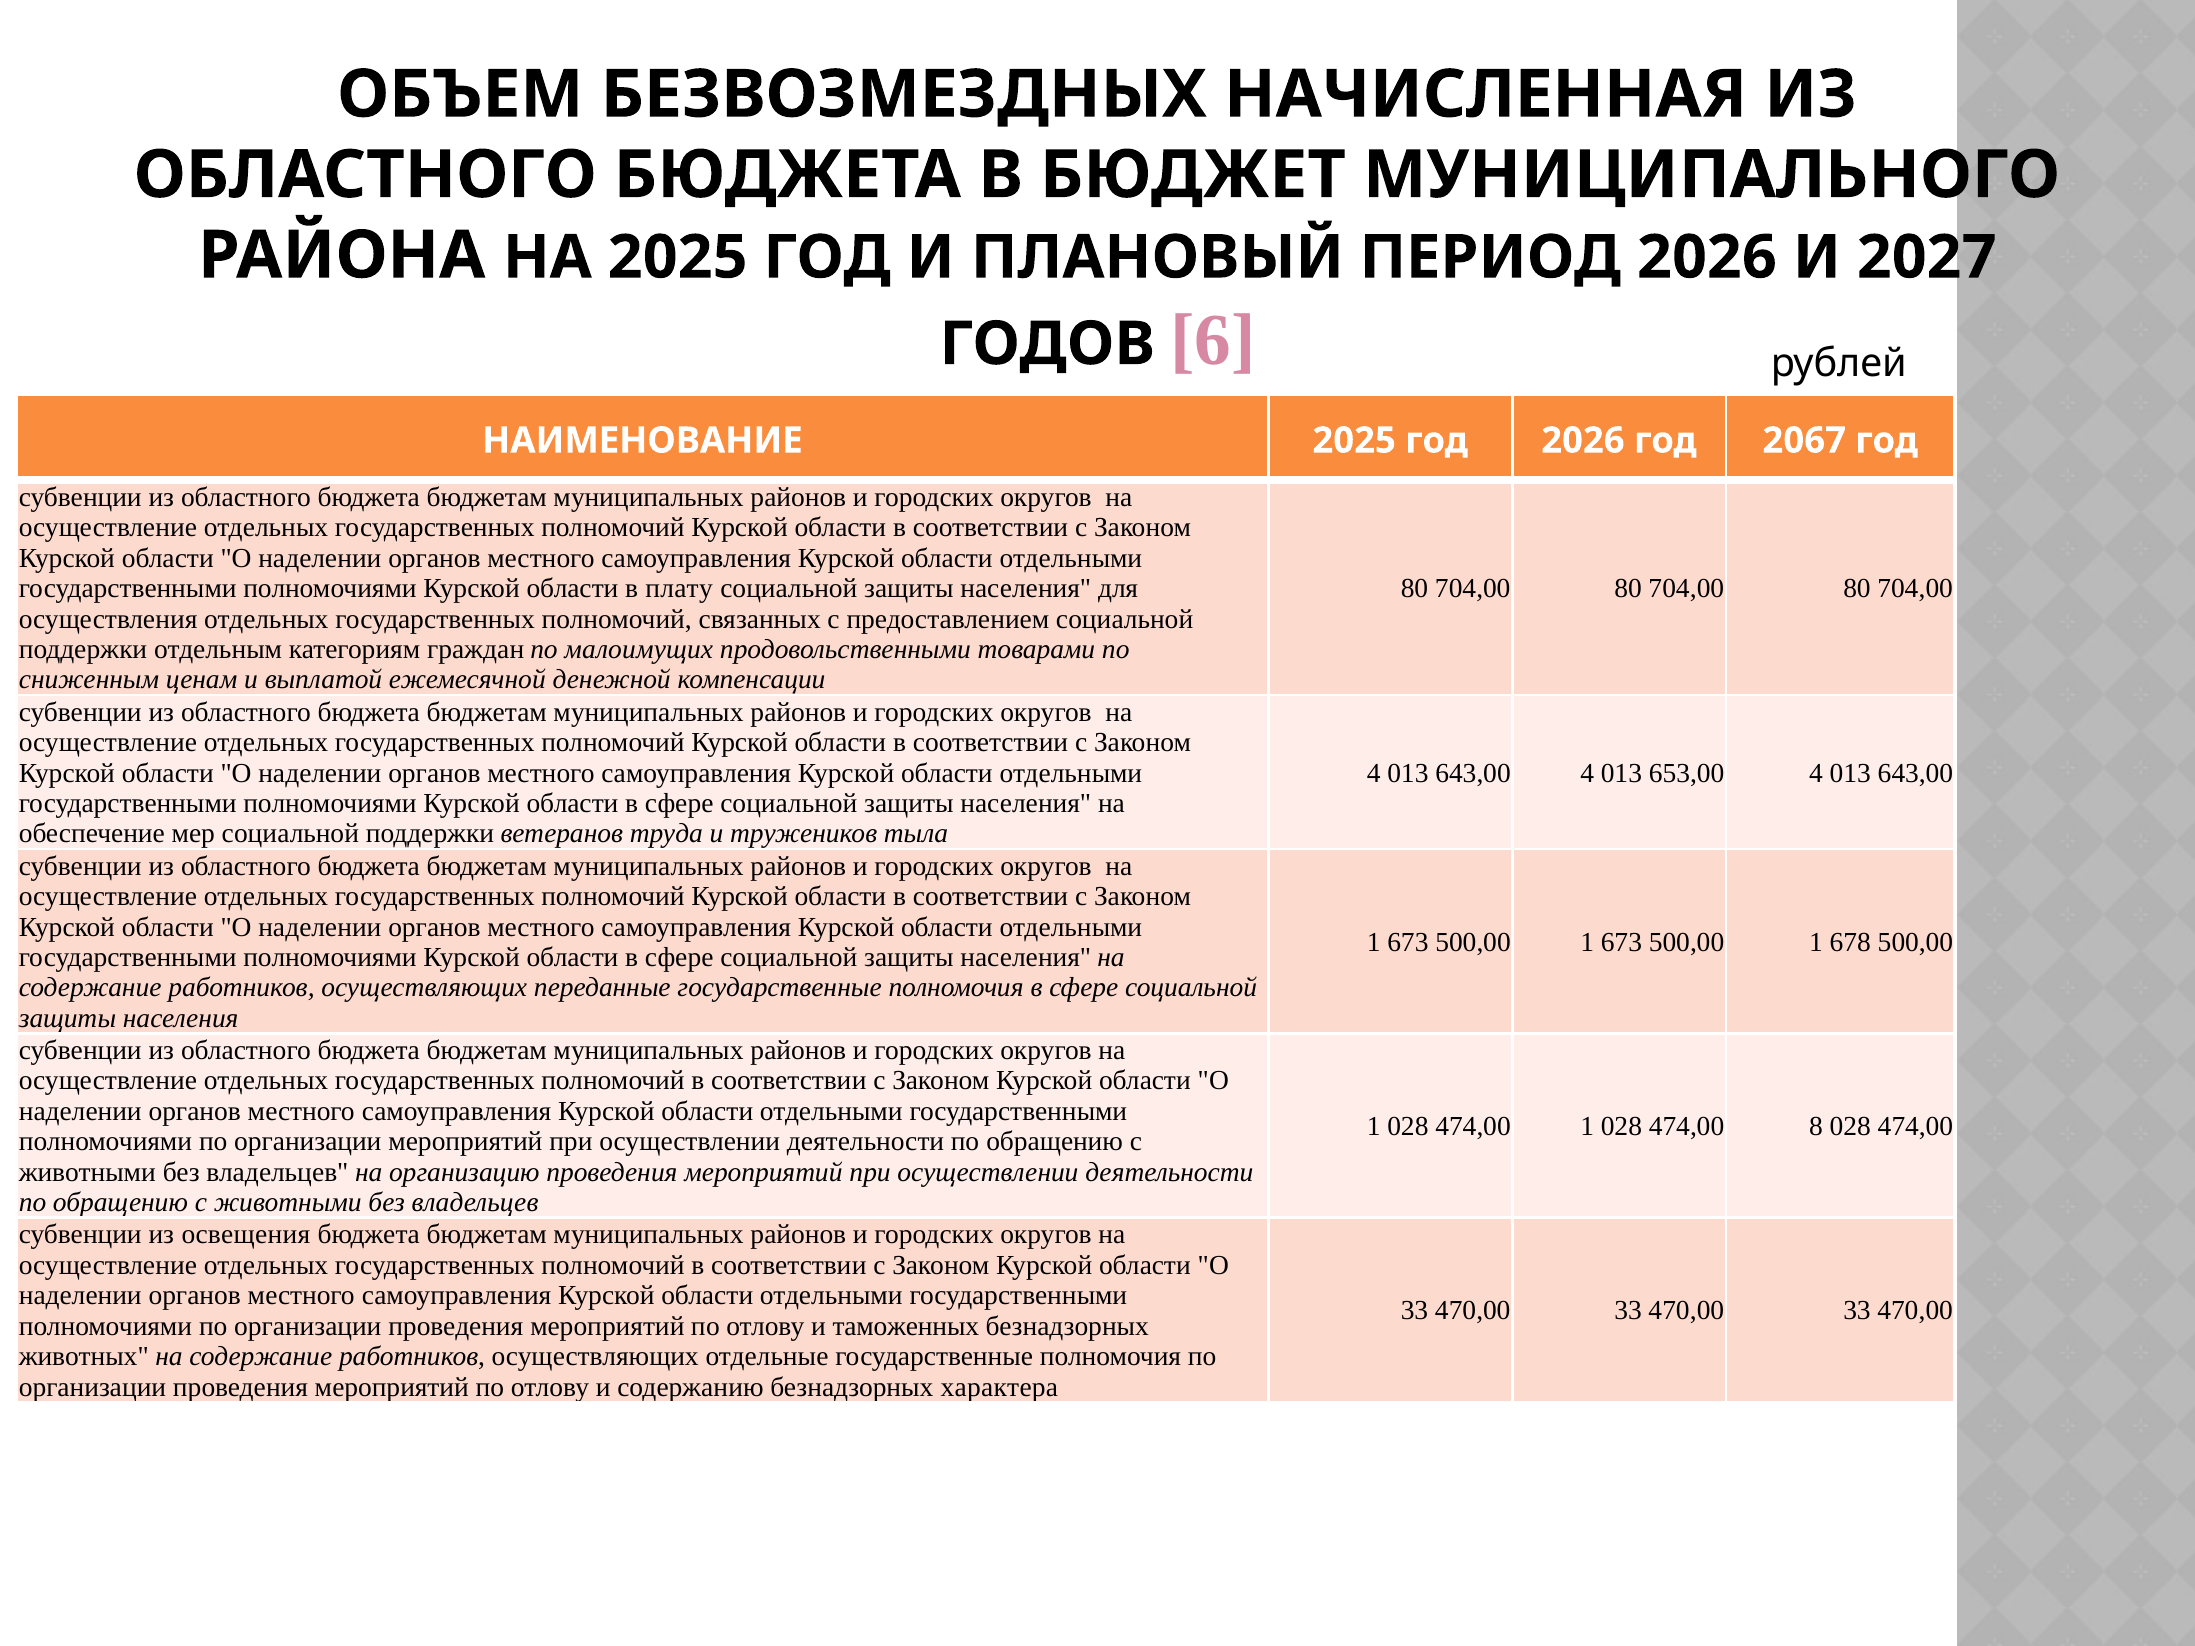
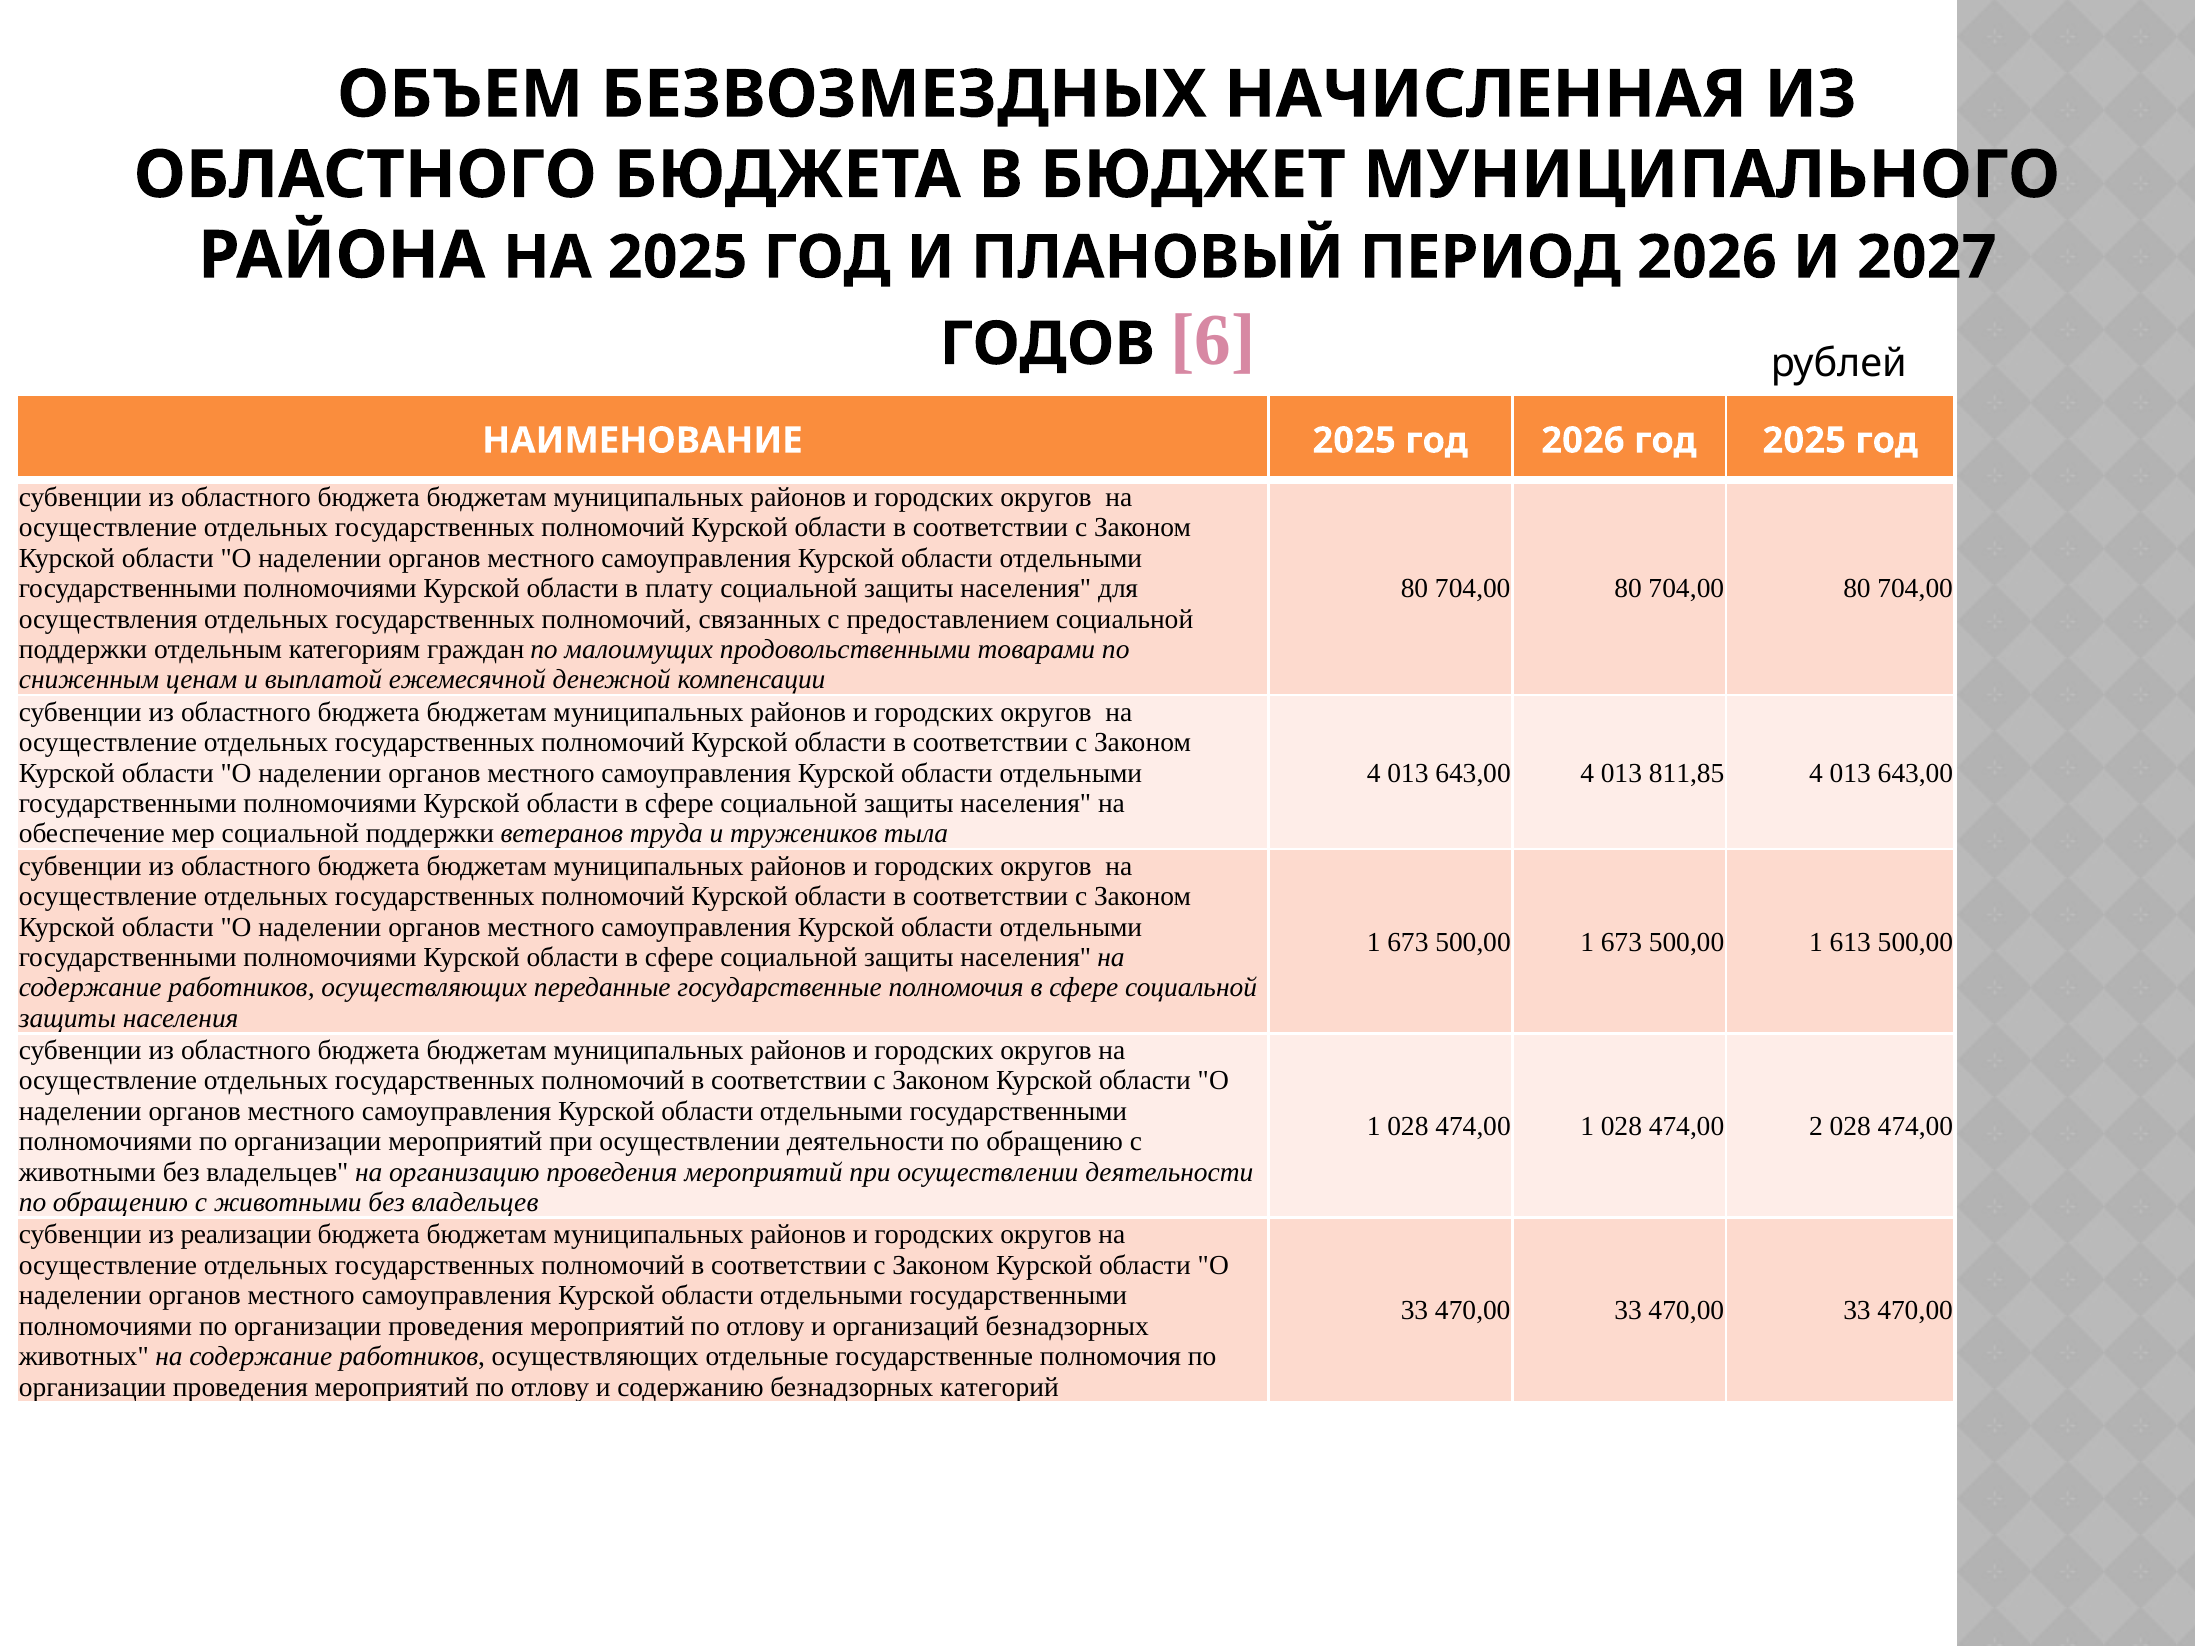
год 2067: 2067 -> 2025 (1804, 441)
653,00: 653,00 -> 811,85 (1687, 773)
678: 678 -> 613 (1850, 942)
8: 8 -> 2 (1816, 1127)
освещения: освещения -> реализации (246, 1235)
таможенных: таможенных -> организаций (906, 1326)
характера: характера -> категорий (1000, 1387)
